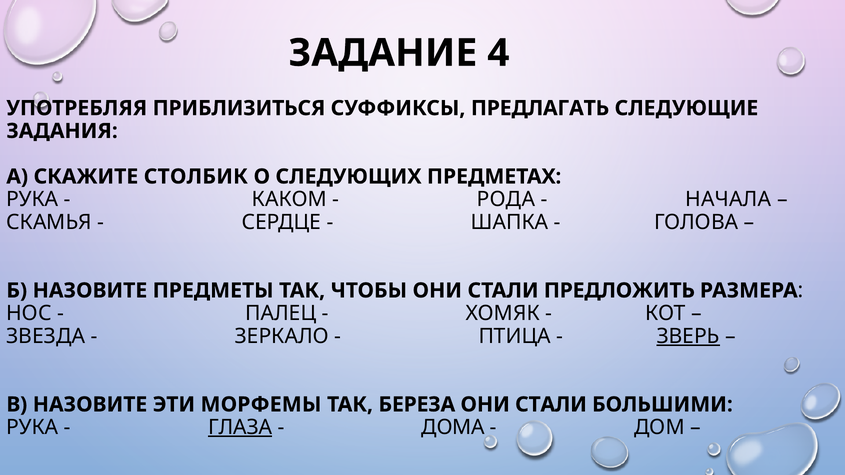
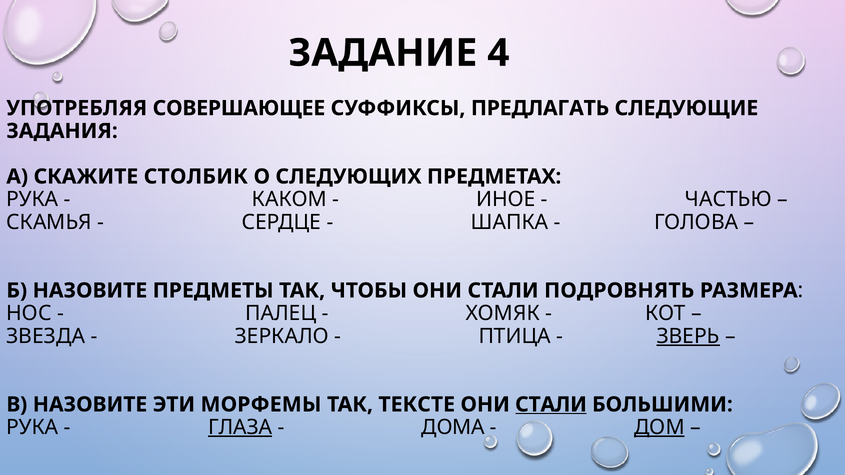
ПРИБЛИЗИТЬСЯ: ПРИБЛИЗИТЬСЯ -> СОВЕРШАЮЩЕЕ (239, 108)
РОДА: РОДА -> ИНОЕ (506, 199)
НАЧАЛА: НАЧАЛА -> ЧАСТЬЮ (728, 199)
ПРЕДЛОЖИТЬ: ПРЕДЛОЖИТЬ -> ПОДРОВНЯТЬ (619, 291)
БЕРЕЗА: БЕРЕЗА -> ТЕКСТЕ (417, 405)
СТАЛИ underline: none -> present (551, 405)
ДОМ underline: none -> present (659, 428)
